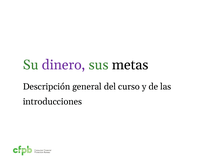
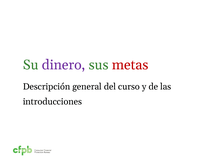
metas colour: black -> red (130, 65)
